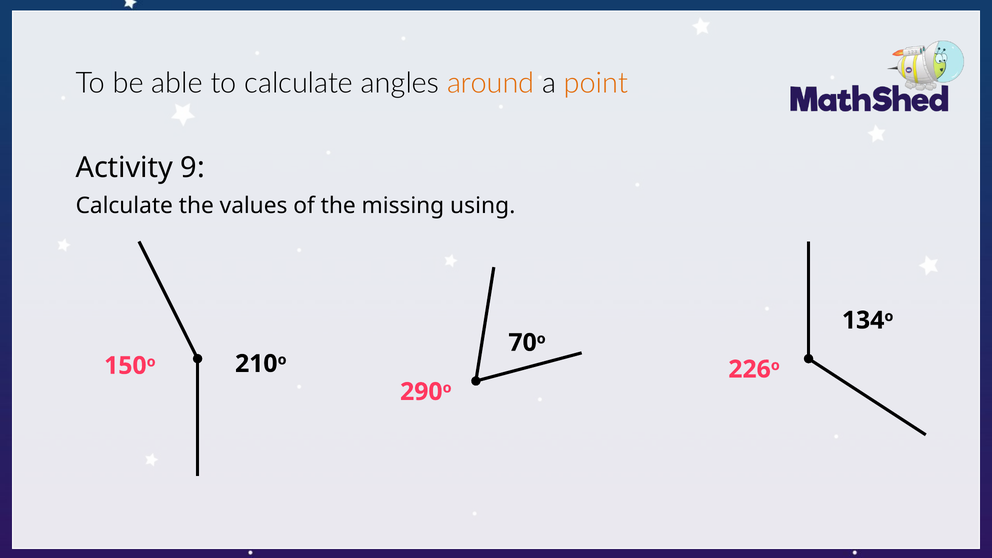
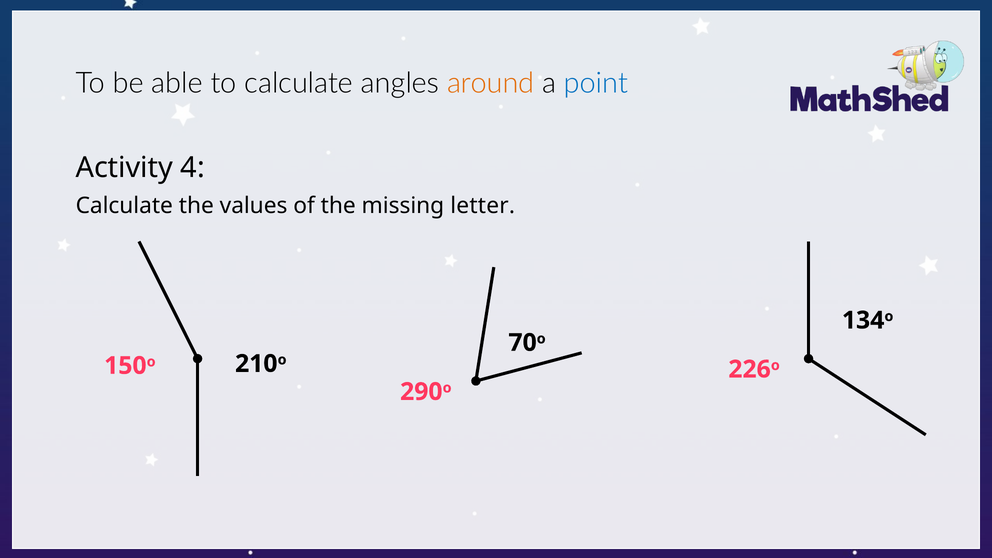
point colour: orange -> blue (596, 83)
9: 9 -> 4 (193, 168)
using: using -> letter (483, 206)
